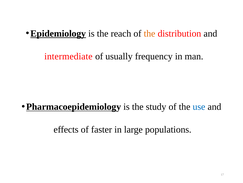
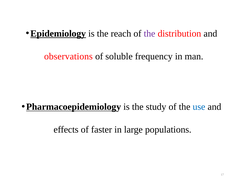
the colour: orange -> purple (150, 33)
intermediate: intermediate -> observations (68, 56)
usually: usually -> soluble (119, 56)
